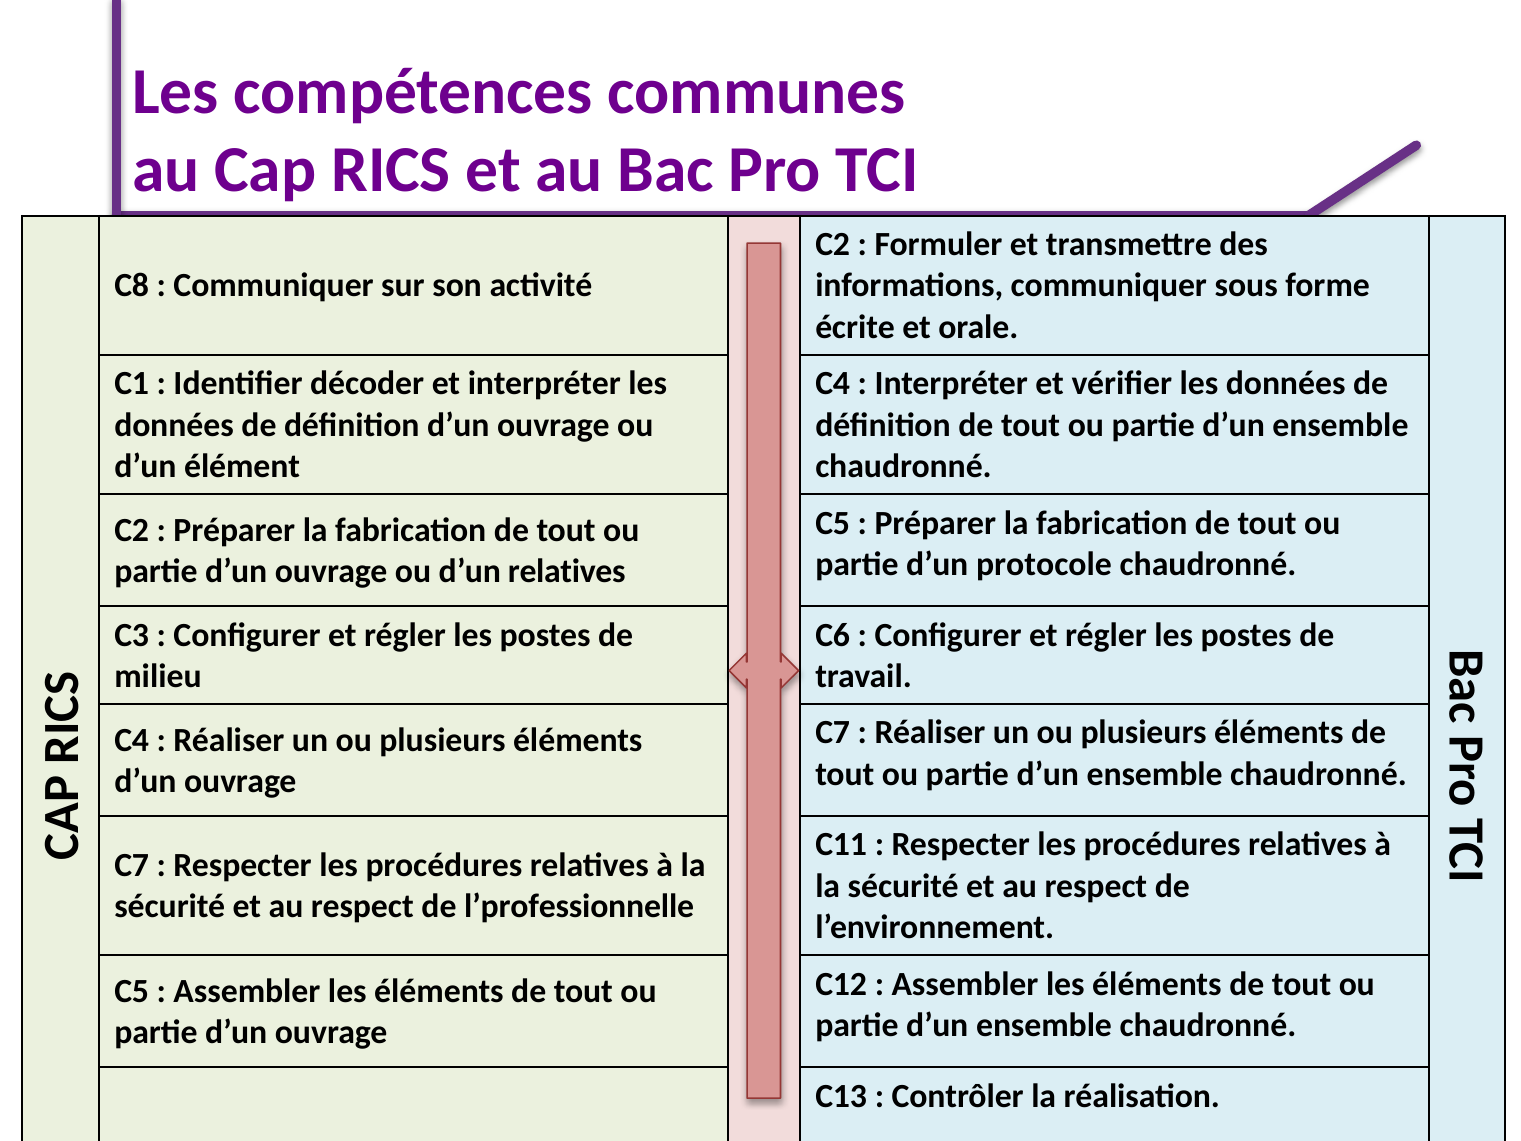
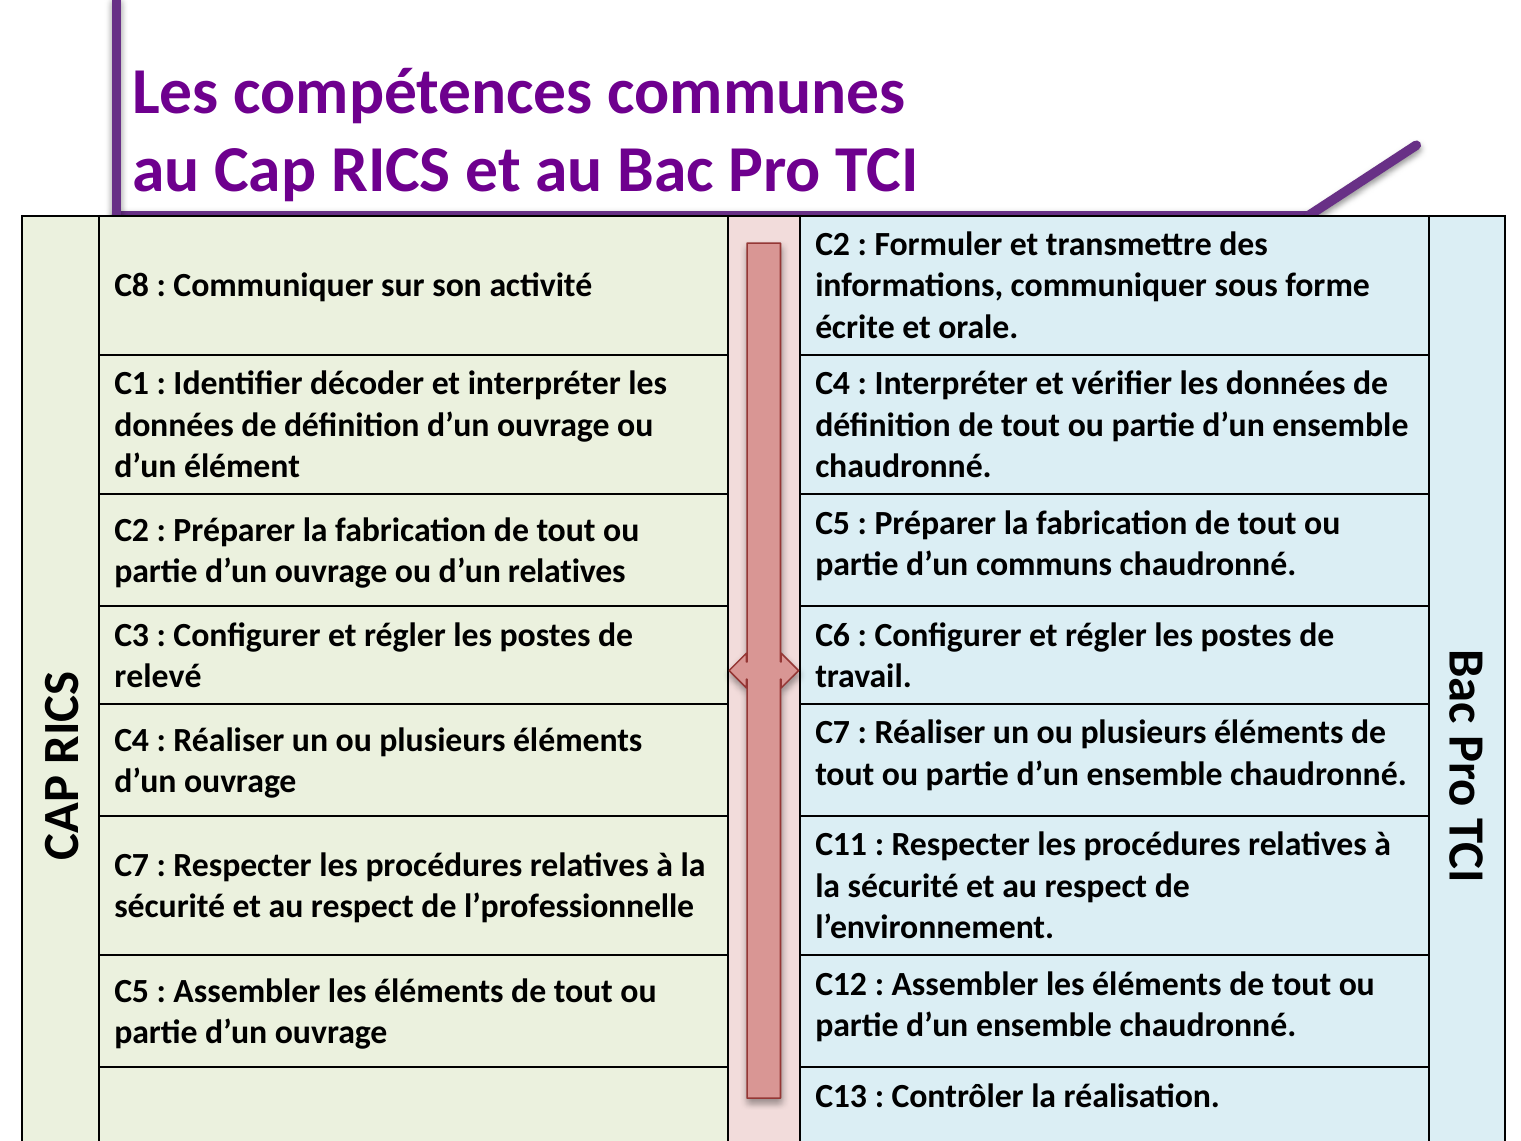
protocole: protocole -> communs (1044, 564)
milieu: milieu -> relevé (158, 676)
